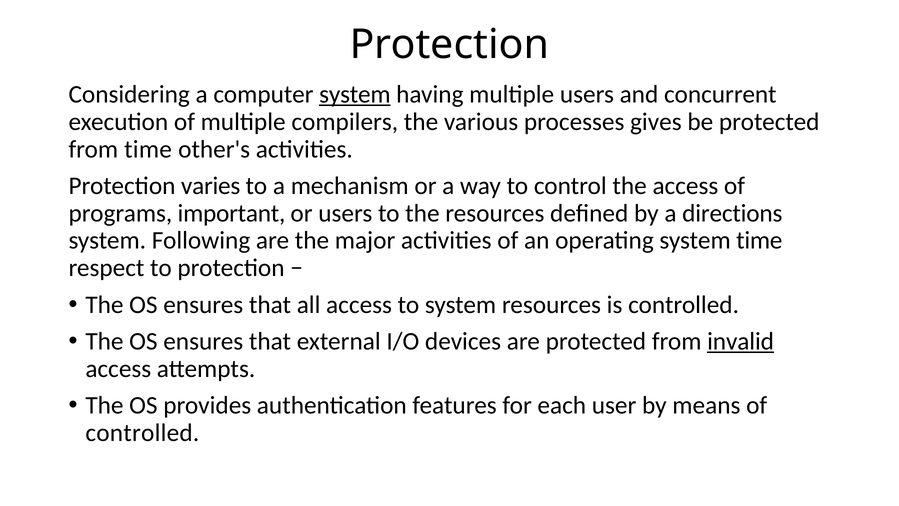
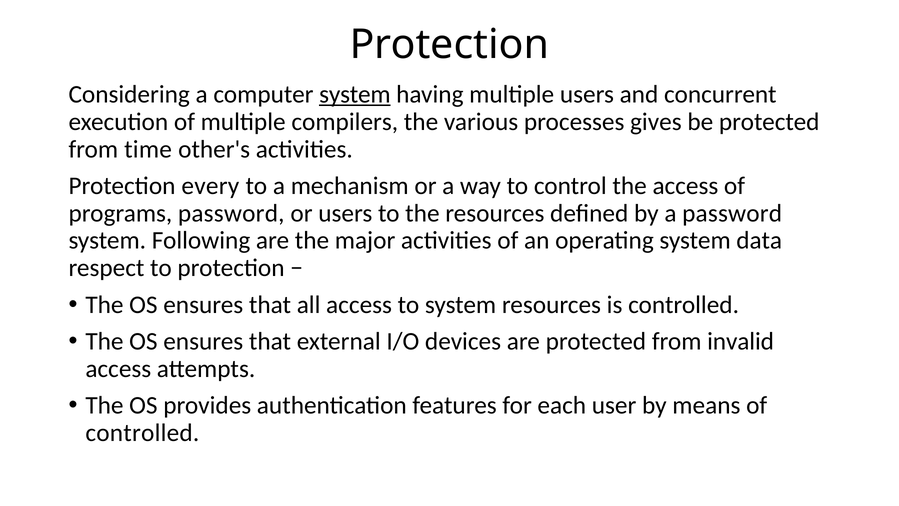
varies: varies -> every (210, 186)
programs important: important -> password (231, 213)
a directions: directions -> password (732, 213)
system time: time -> data (759, 240)
invalid underline: present -> none (741, 341)
